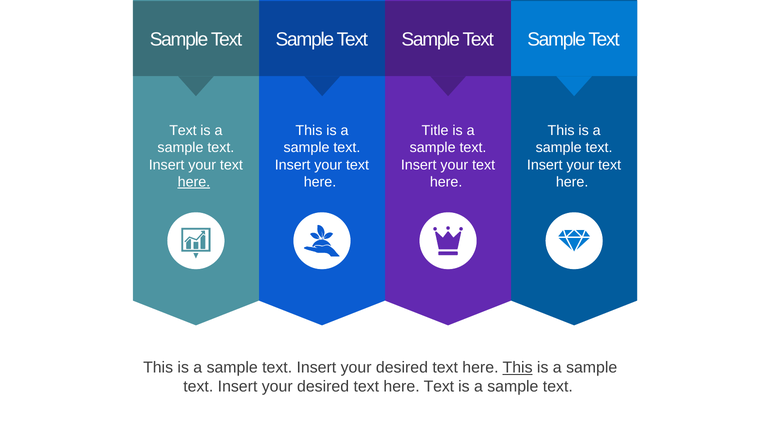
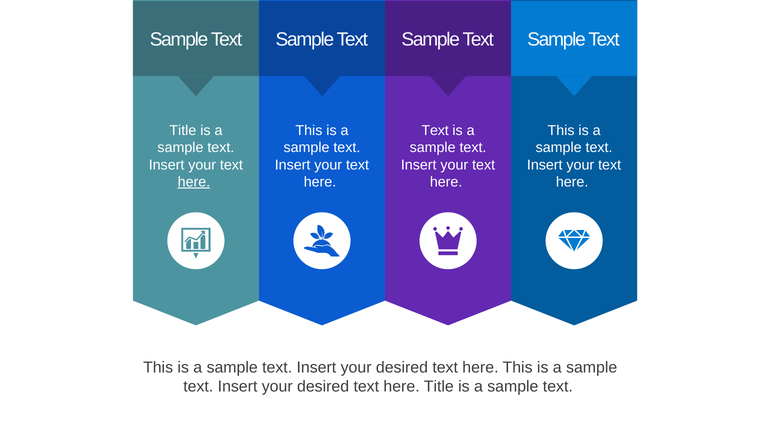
Text: Text -> Title (183, 131)
Title: Title -> Text (435, 131)
This underline: present -> none (518, 368)
desired text here Text: Text -> Title (439, 387)
